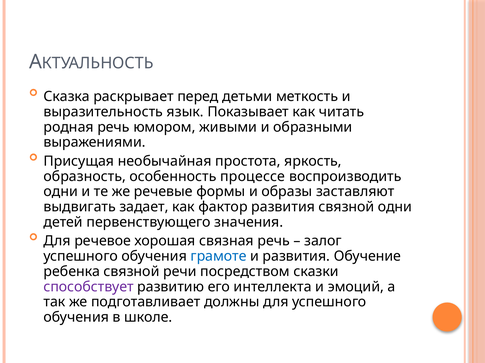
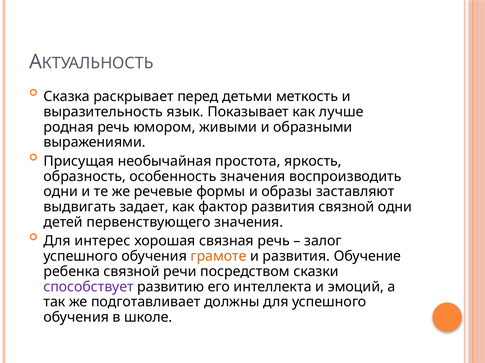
читать: читать -> лучше (341, 112)
особенность процессе: процессе -> значения (253, 177)
речевое: речевое -> интерес (103, 241)
грамоте colour: blue -> orange (219, 257)
